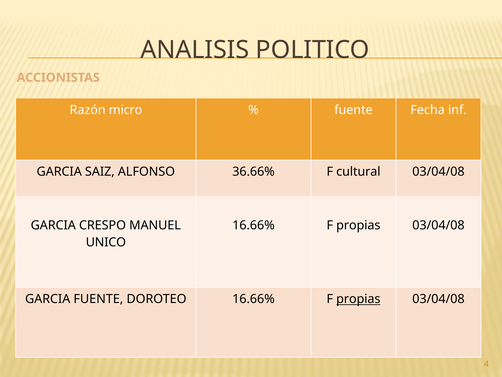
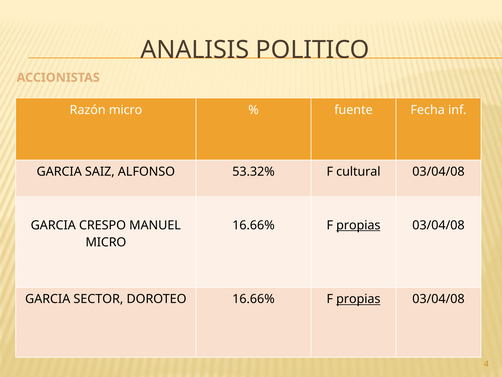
36.66%: 36.66% -> 53.32% (253, 172)
propias underline: none -> present (358, 225)
UNICO: UNICO -> MICRO (106, 242)
GARCIA FUENTE: FUENTE -> SECTOR (98, 299)
